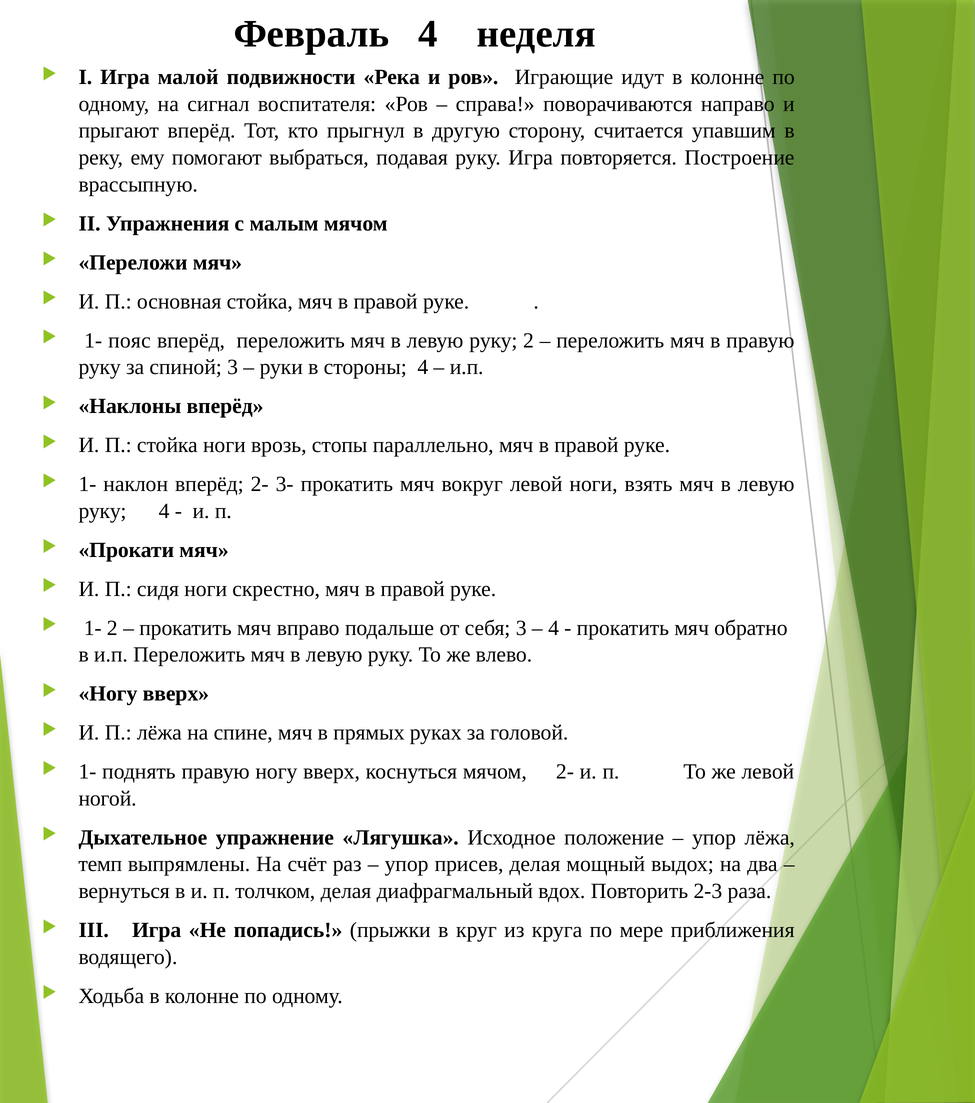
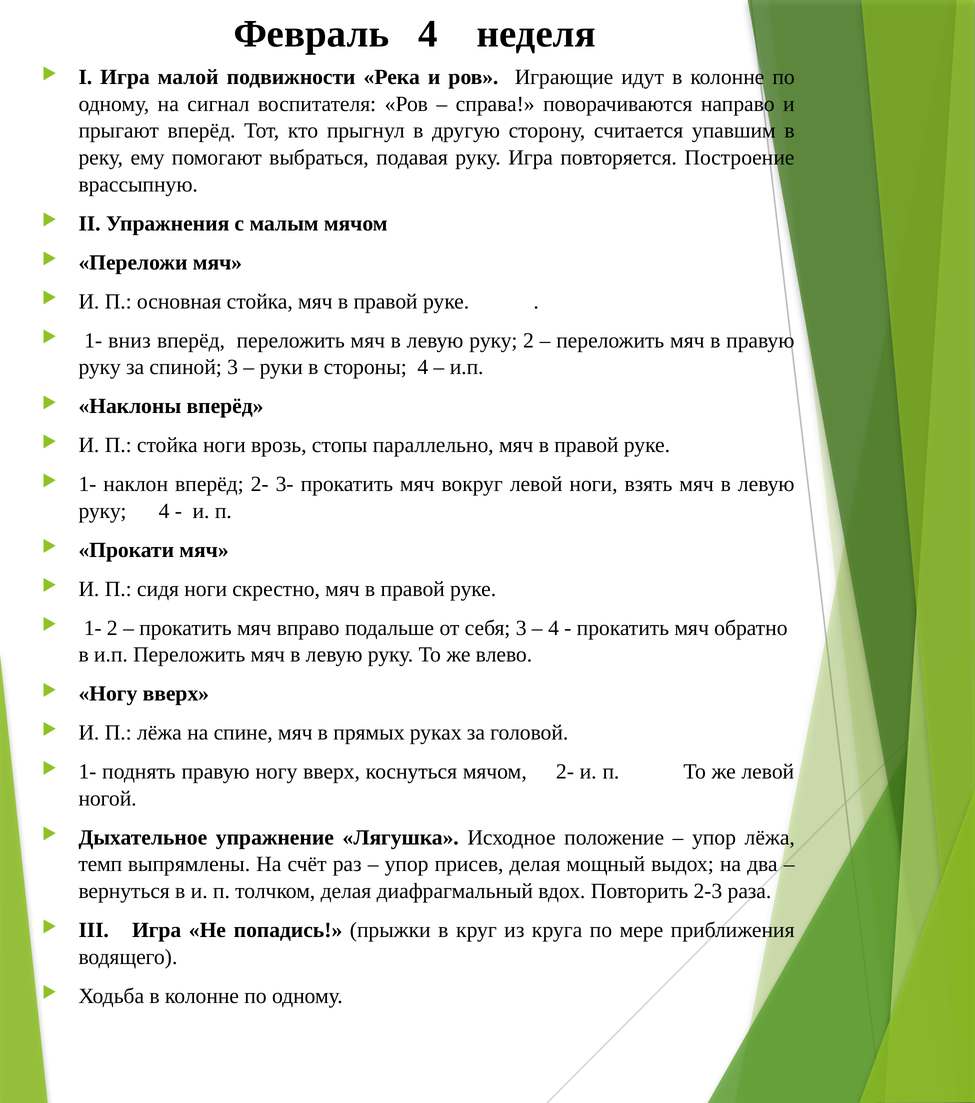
пояс: пояс -> вниз (129, 341)
